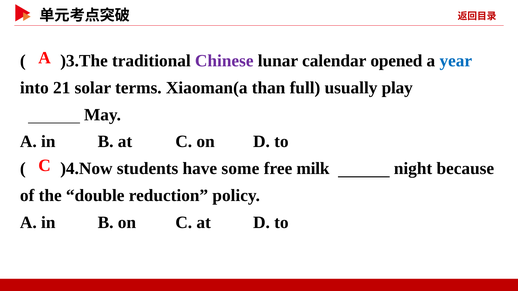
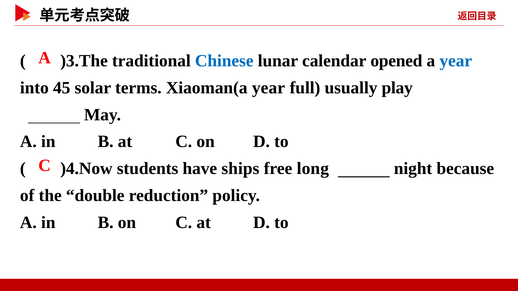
Chinese colour: purple -> blue (224, 61)
21: 21 -> 45 (62, 88)
Xiaoman(a than: than -> year (268, 88)
some: some -> ships (240, 169)
milk: milk -> long (313, 169)
